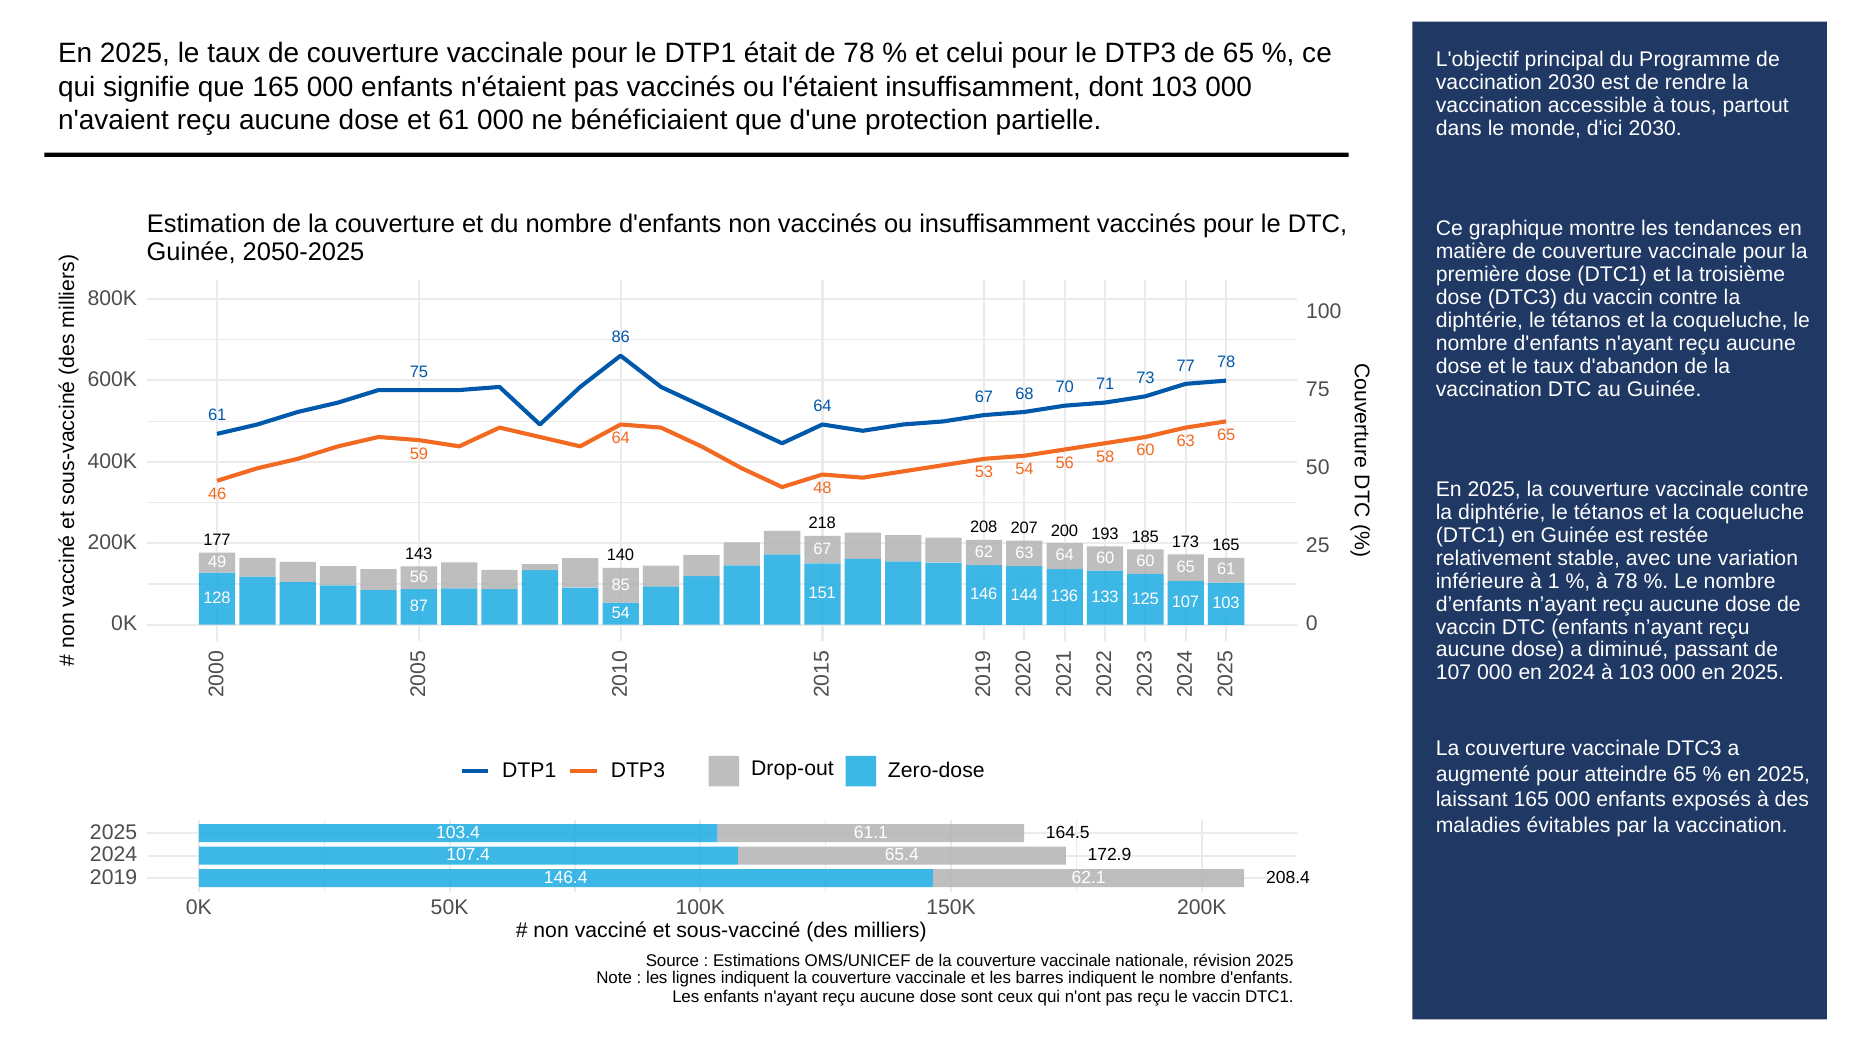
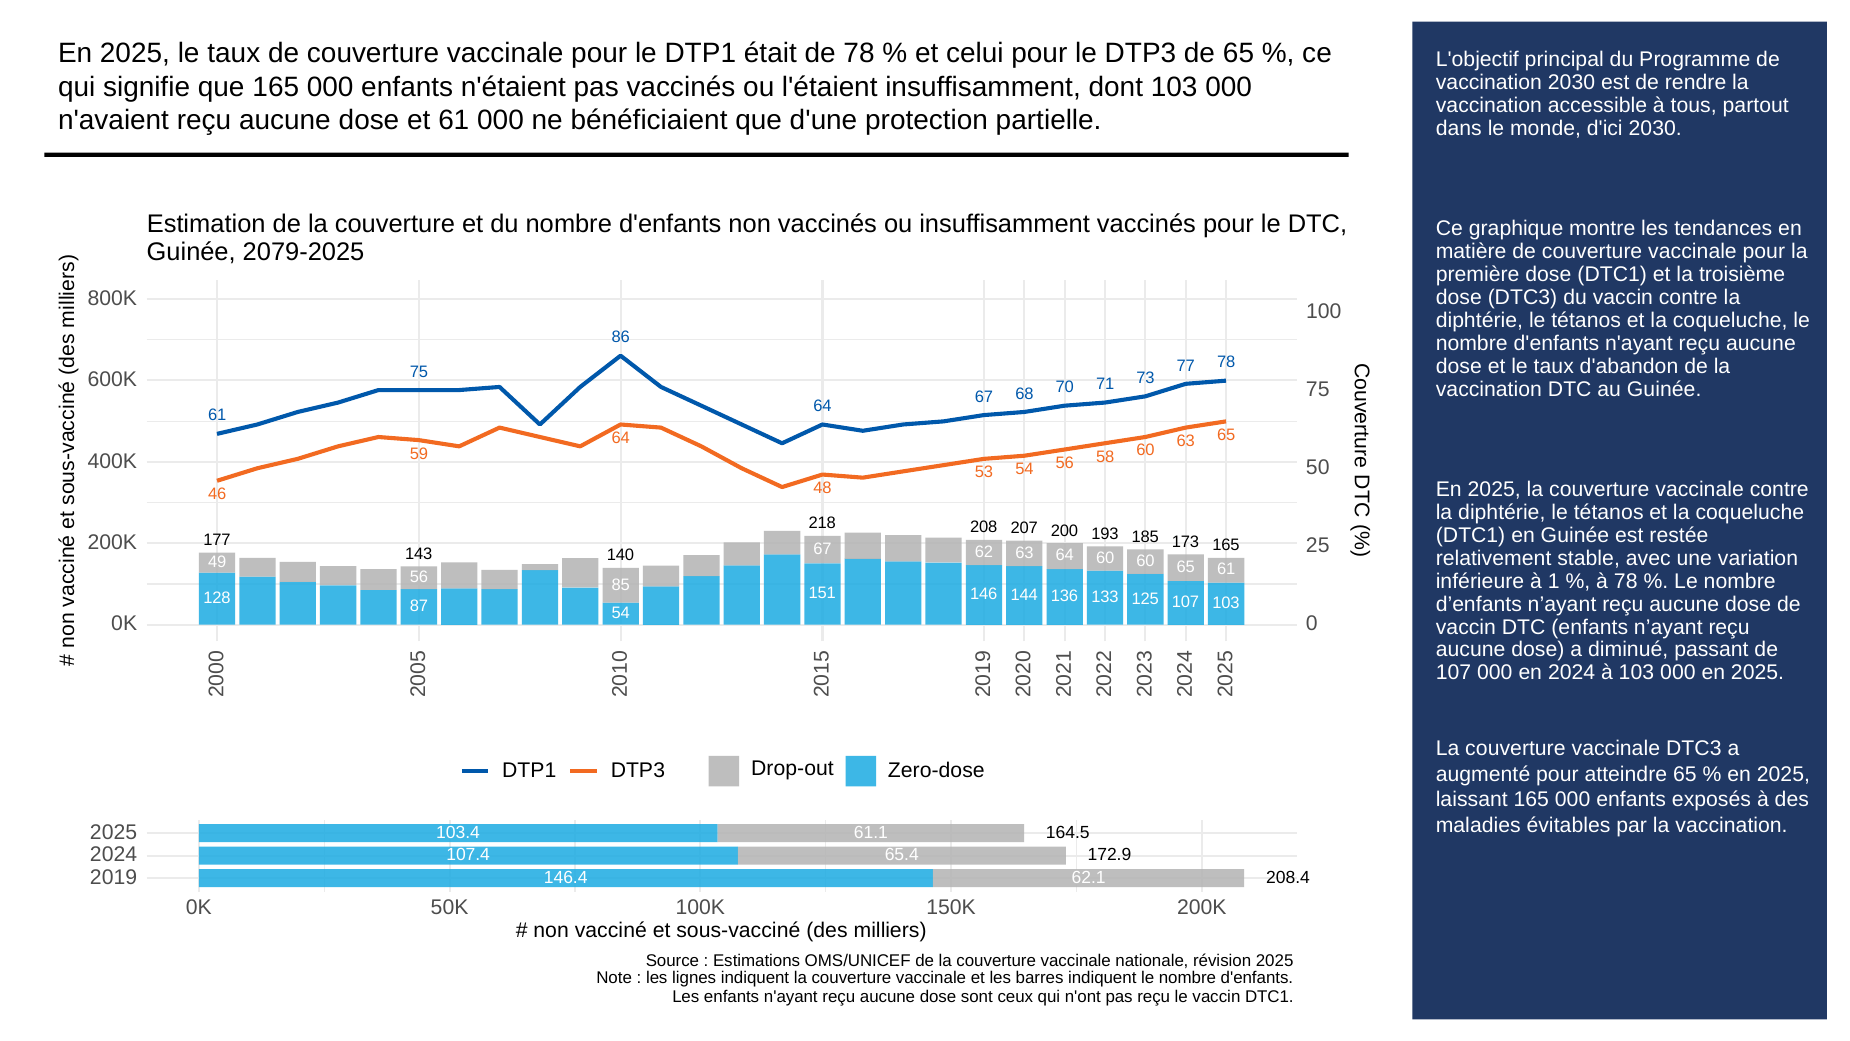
2050-2025: 2050-2025 -> 2079-2025 (304, 252)
